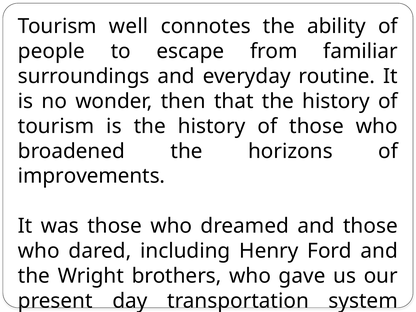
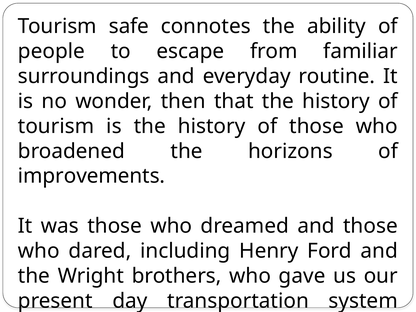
well: well -> safe (129, 26)
